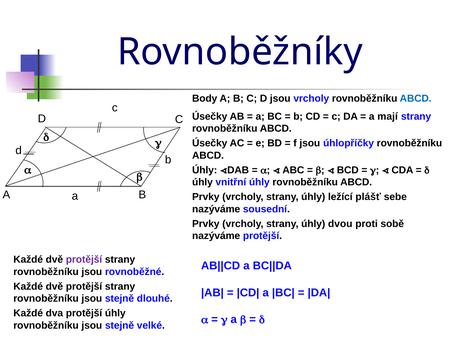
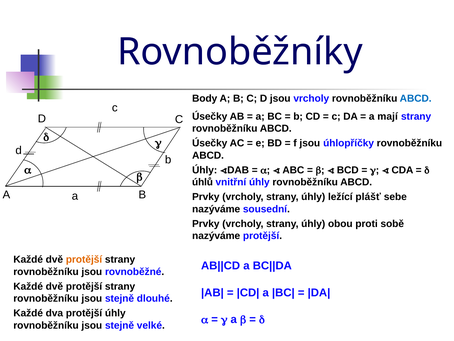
úhly: úhly -> úhlů (203, 182)
dvou: dvou -> obou (340, 223)
protější colour: purple -> orange (84, 259)
